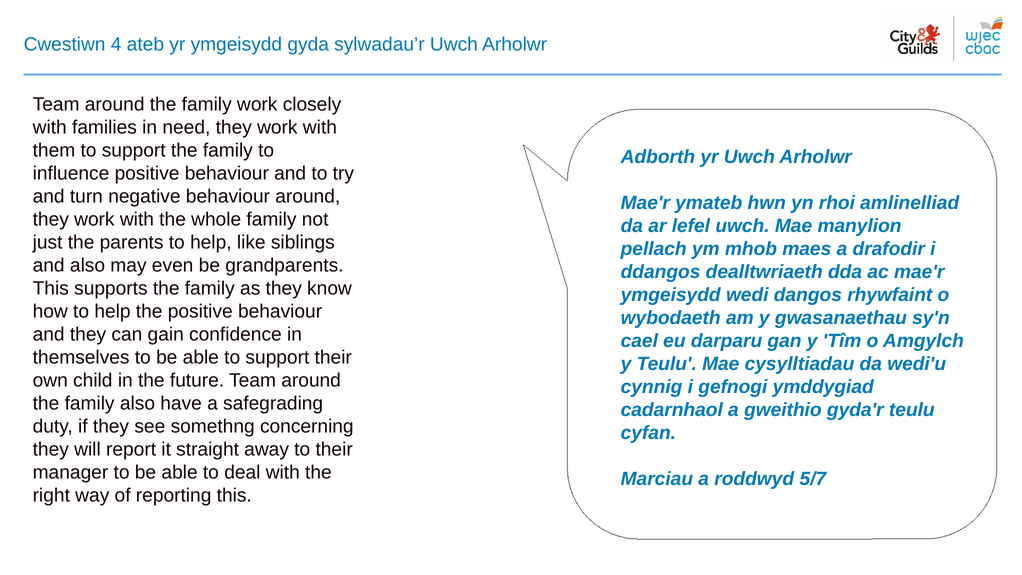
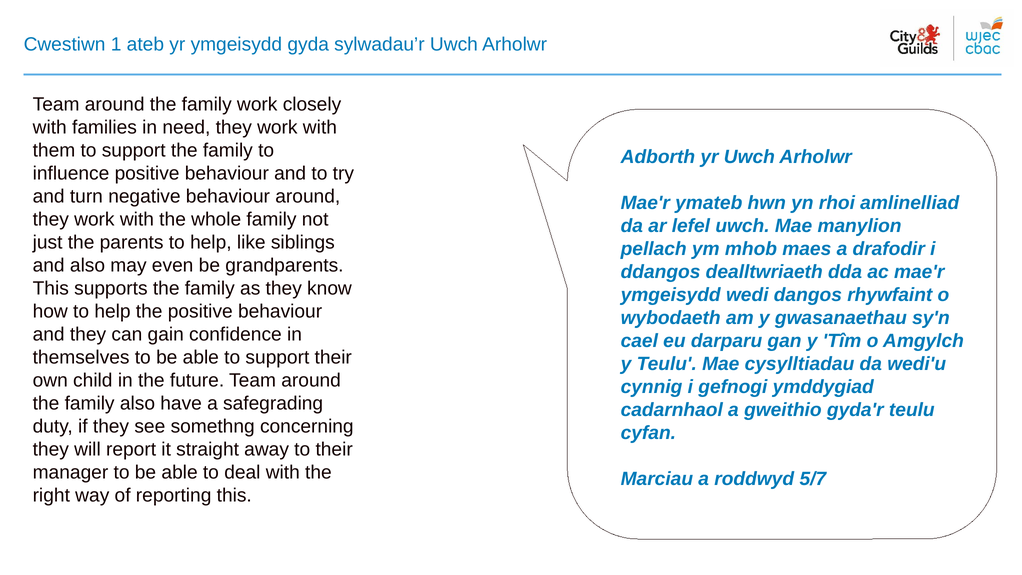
4: 4 -> 1 (116, 44)
